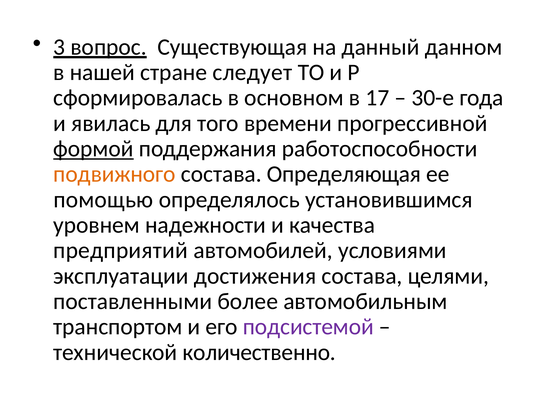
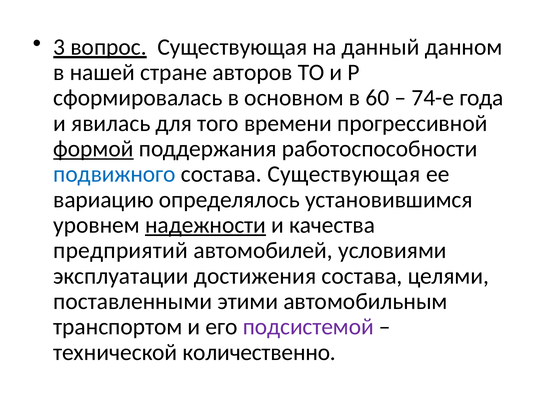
следует: следует -> авторов (252, 72)
17: 17 -> 60 (377, 98)
30-е: 30-е -> 74-е (433, 98)
подвижного colour: orange -> blue (114, 174)
состава Определяющая: Определяющая -> Существующая (344, 174)
помощью: помощью -> вариацию (103, 199)
надежности underline: none -> present (206, 225)
более: более -> этими (248, 301)
